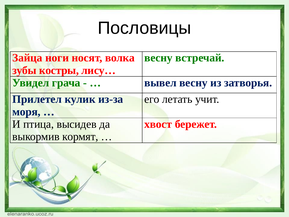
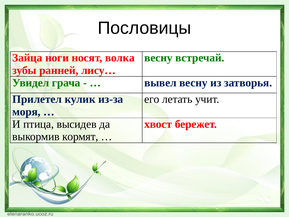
костры: костры -> ранней (59, 70)
